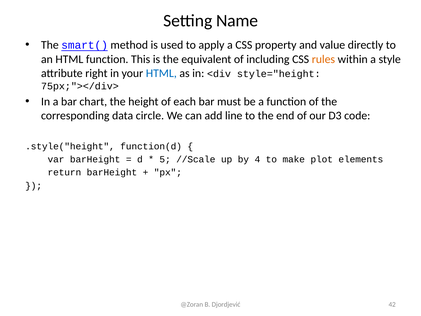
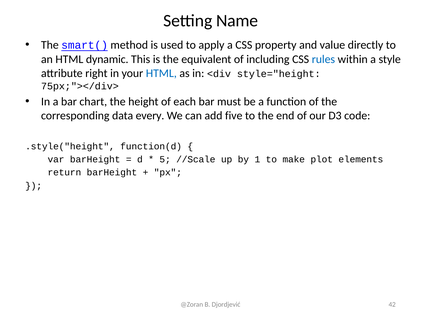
HTML function: function -> dynamic (107, 59)
rules colour: orange -> blue (323, 59)
circle: circle -> every (150, 116)
line: line -> five (234, 116)
4: 4 -> 1 (257, 159)
